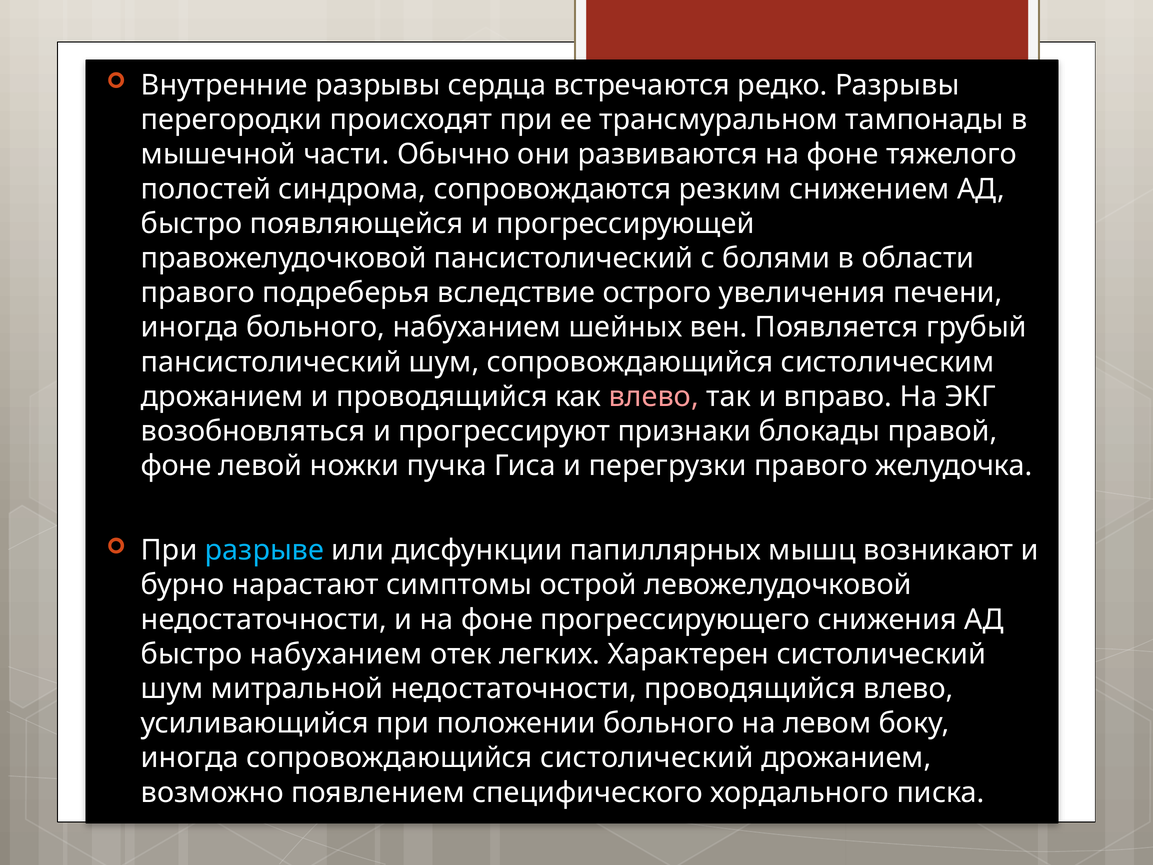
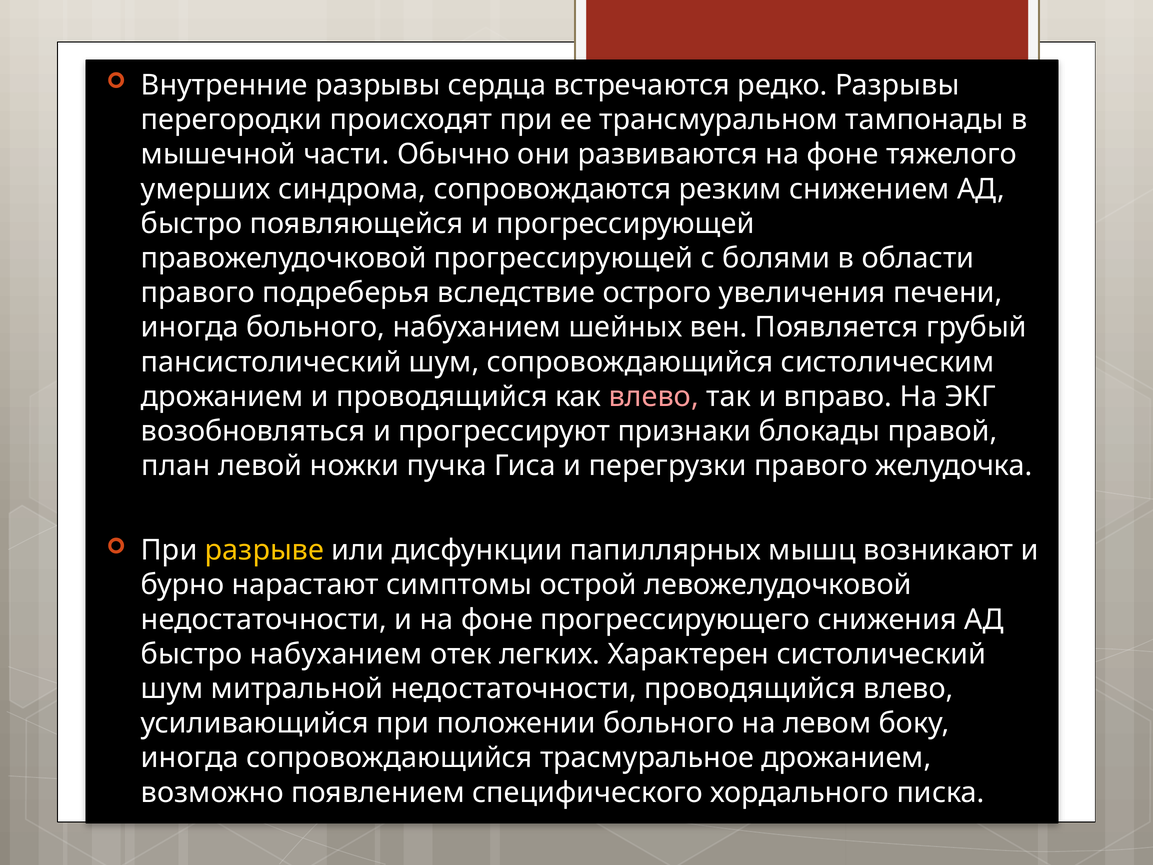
полостей: полостей -> умерших (206, 189)
правожелудочковой пансистолический: пансистолический -> прогрессирующей (564, 258)
фоне: фоне -> план (176, 466)
разрыве colour: light blue -> yellow (264, 550)
сопровождающийся систолический: систолический -> трасмуральное (647, 758)
